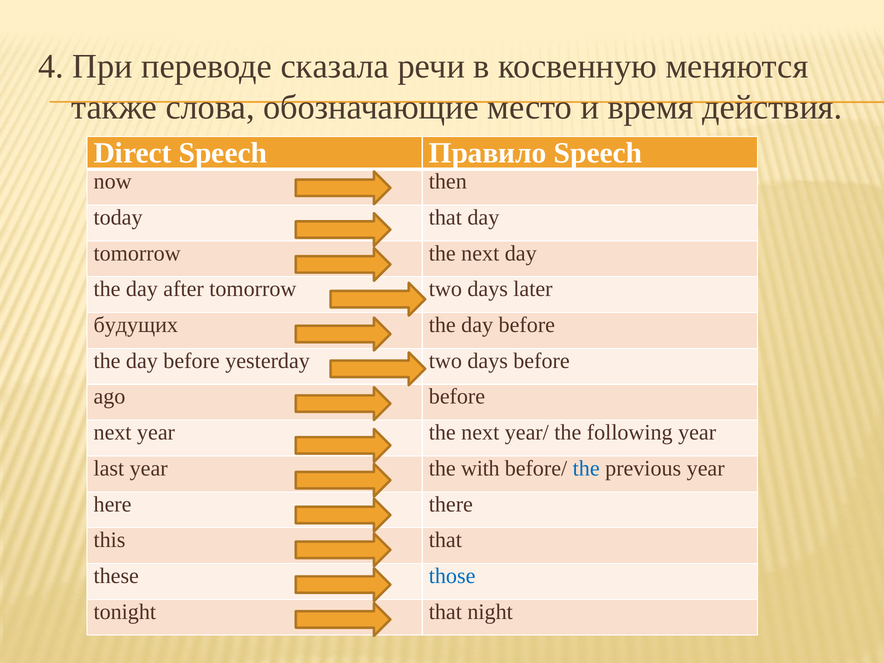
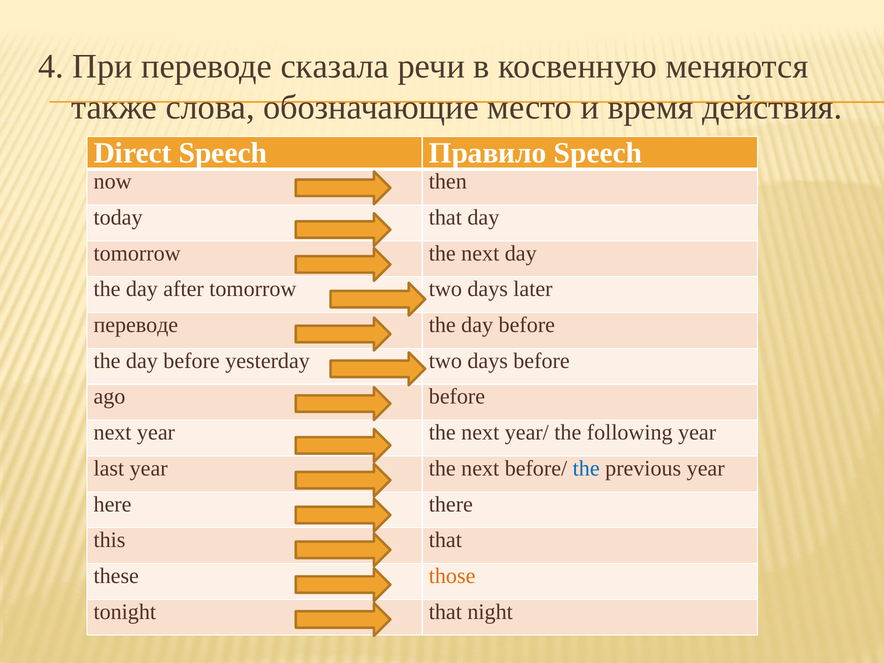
будущих: будущих -> переводе (136, 325)
last year the with: with -> next (480, 468)
those colour: blue -> orange (452, 576)
